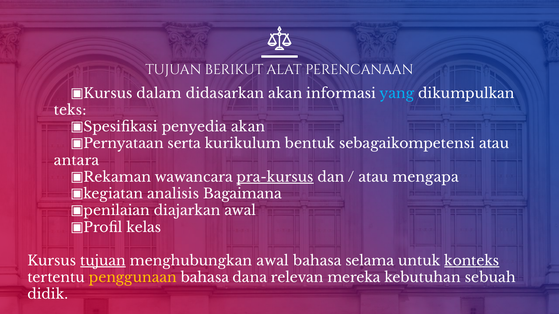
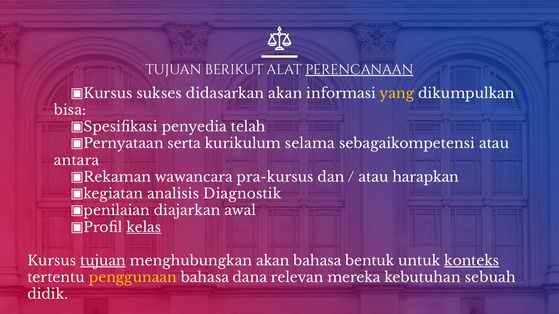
PERENCANAAN underline: none -> present (359, 70)
dalam: dalam -> sukses (159, 94)
yang colour: light blue -> yellow (397, 94)
teks: teks -> bisa (70, 110)
penyedia akan: akan -> telah (248, 127)
bentuk: bentuk -> selama (310, 144)
pra-kursus underline: present -> none (275, 177)
mengapa: mengapa -> harapkan (426, 177)
Bagaimana: Bagaimana -> Diagnostik (242, 194)
kelas underline: none -> present (144, 228)
menghubungkan awal: awal -> akan (273, 261)
selama: selama -> bentuk (370, 261)
